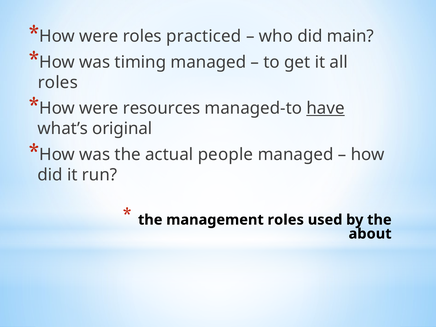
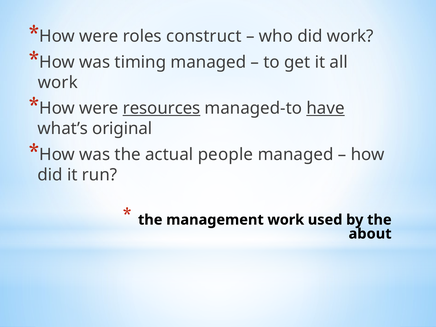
practiced: practiced -> construct (204, 36)
did main: main -> work (350, 36)
roles: roles -> work (58, 82)
resources underline: none -> present (162, 108)
management roles: roles -> work (286, 220)
